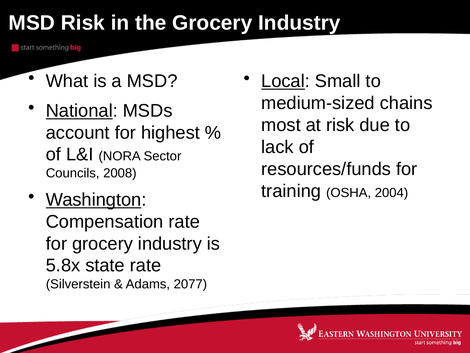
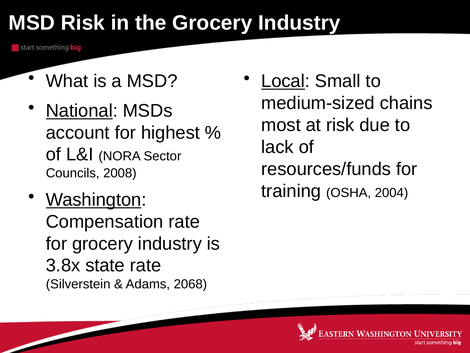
5.8x: 5.8x -> 3.8x (63, 265)
2077: 2077 -> 2068 (190, 284)
